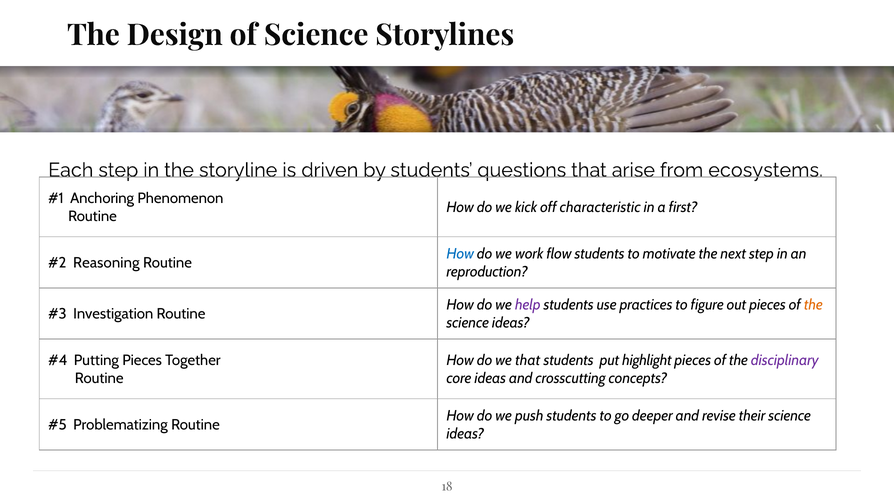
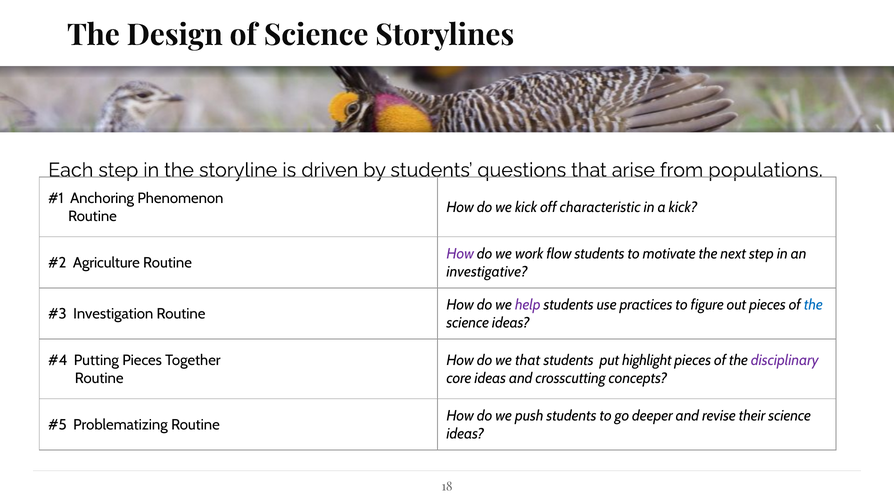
ecosystems: ecosystems -> populations (765, 170)
a first: first -> kick (683, 207)
How colour: blue -> purple (460, 254)
Reasoning: Reasoning -> Agriculture (106, 263)
reproduction: reproduction -> investigative (487, 272)
the colour: orange -> blue (813, 305)
